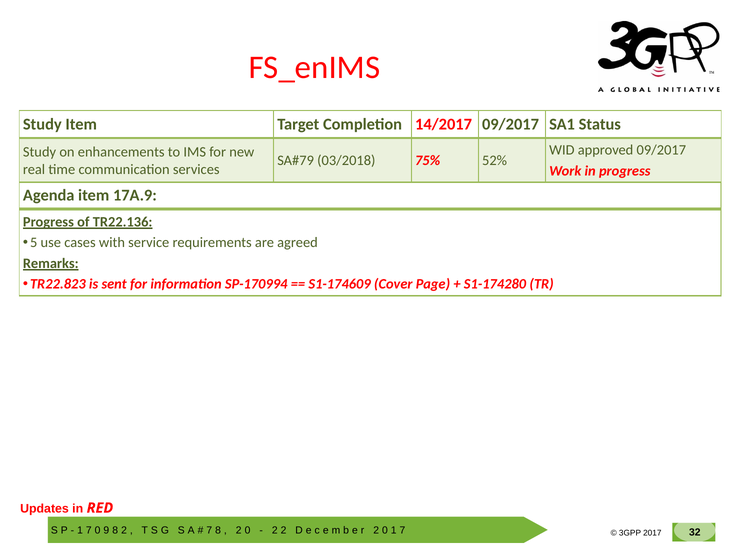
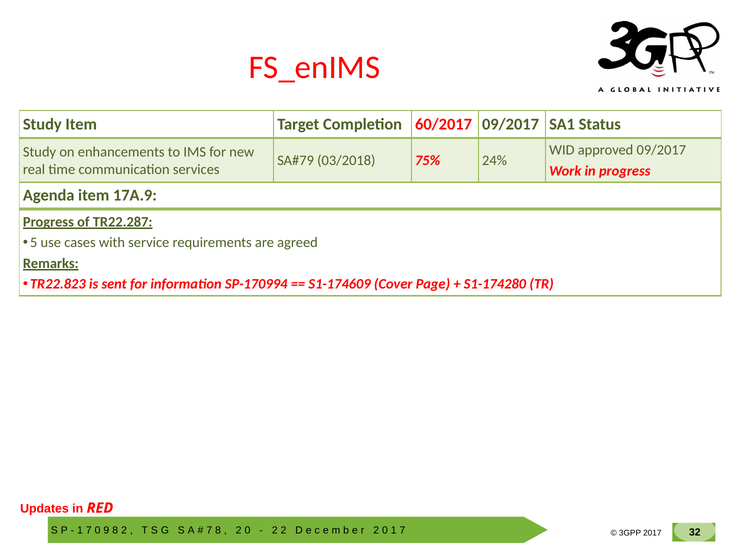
14/2017: 14/2017 -> 60/2017 (444, 124)
52%: 52% -> 24% (495, 160)
TR22.136: TR22.136 -> TR22.287 (123, 222)
